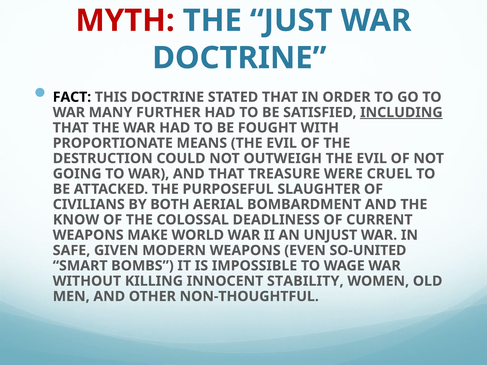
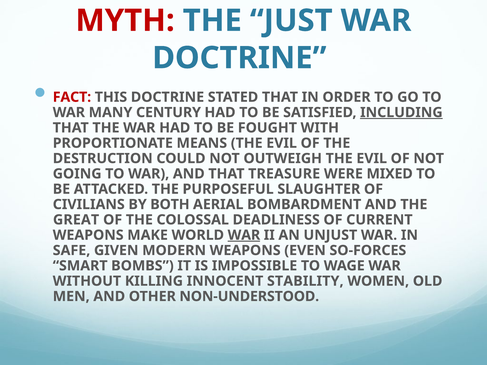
FACT colour: black -> red (72, 97)
FURTHER: FURTHER -> CENTURY (168, 113)
CRUEL: CRUEL -> MIXED (390, 174)
KNOW: KNOW -> GREAT (76, 220)
WAR underline: none -> present (244, 235)
SO-UNITED: SO-UNITED -> SO-FORCES (368, 251)
NON-THOUGHTFUL: NON-THOUGHTFUL -> NON-UNDERSTOOD (249, 297)
